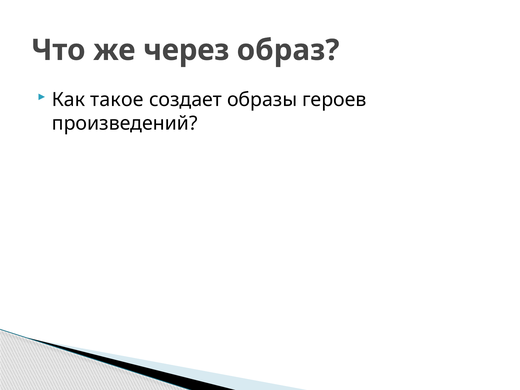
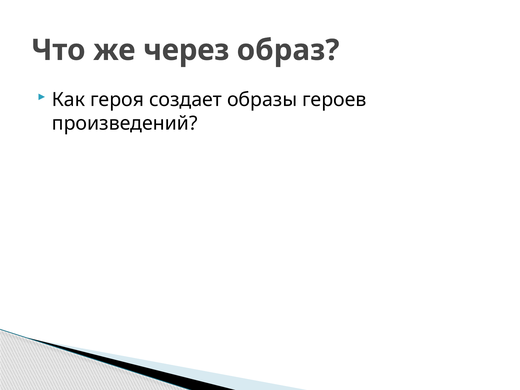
такое: такое -> героя (117, 100)
